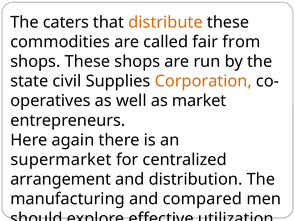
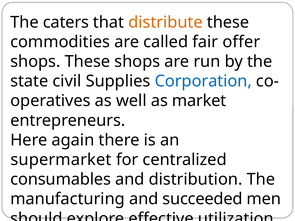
from: from -> offer (241, 42)
Corporation colour: orange -> blue (203, 81)
arrangement: arrangement -> consumables (61, 180)
compared: compared -> succeeded (202, 199)
